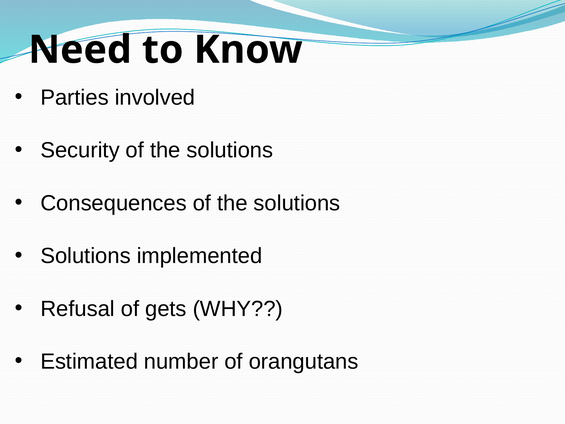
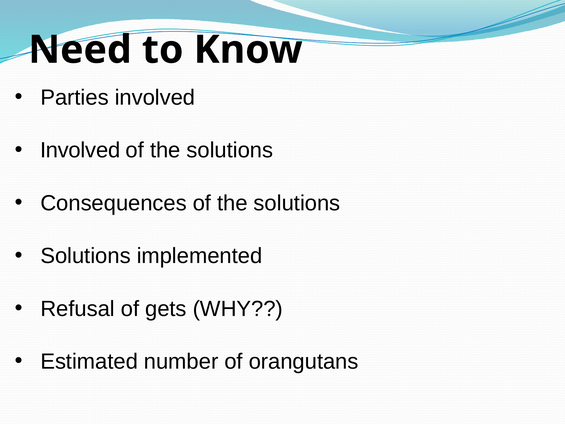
Security: Security -> Involved (80, 150)
